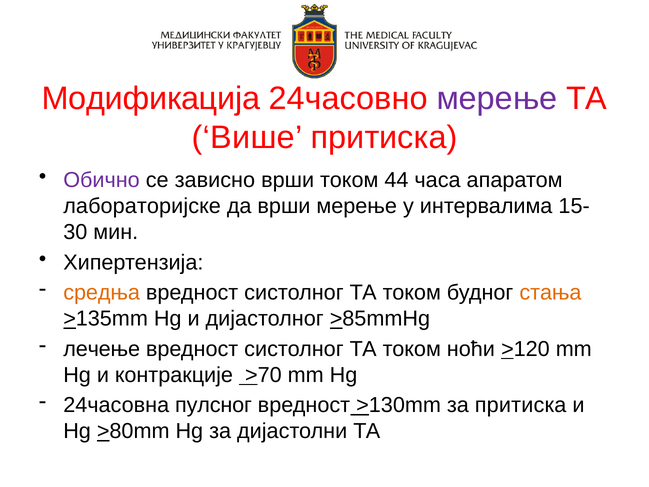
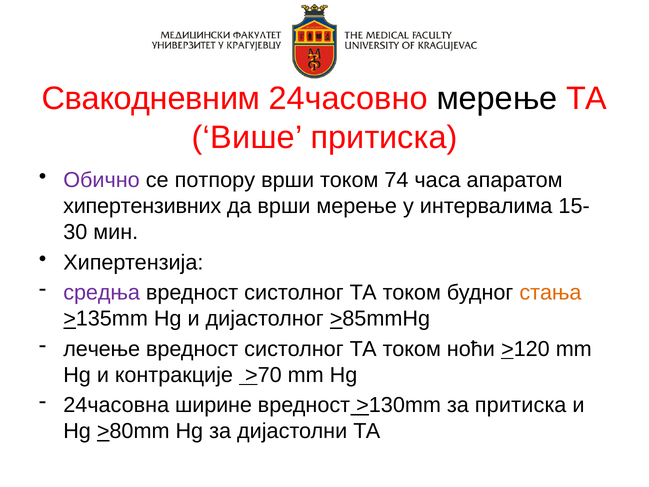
Модификација: Модификација -> Свакодневним (151, 99)
мерење colour: purple -> black (497, 99)
зависно: зависно -> потпору (215, 180)
44: 44 -> 74 (396, 180)
лабораторијске: лабораторијске -> хипертензивних (142, 206)
средња colour: orange -> purple (102, 293)
пулсног: пулсног -> ширине (214, 405)
